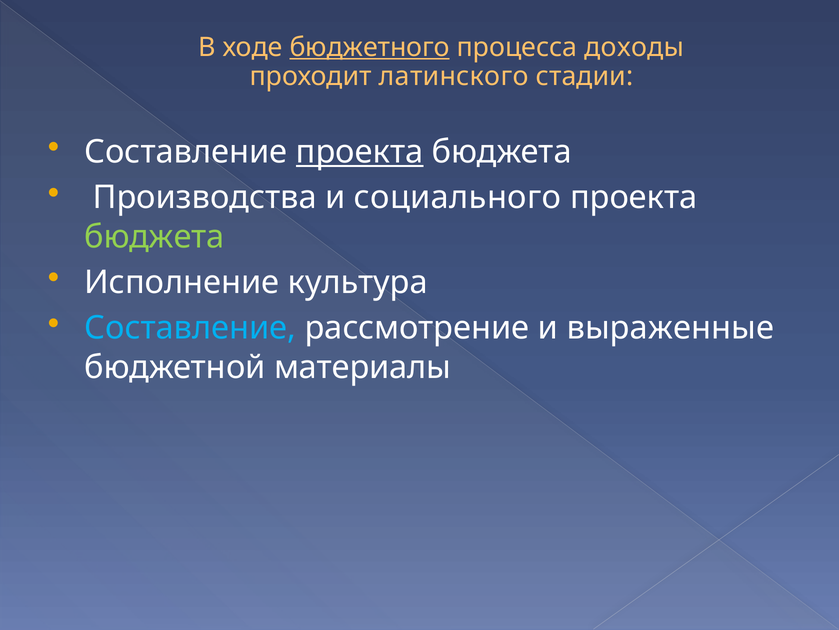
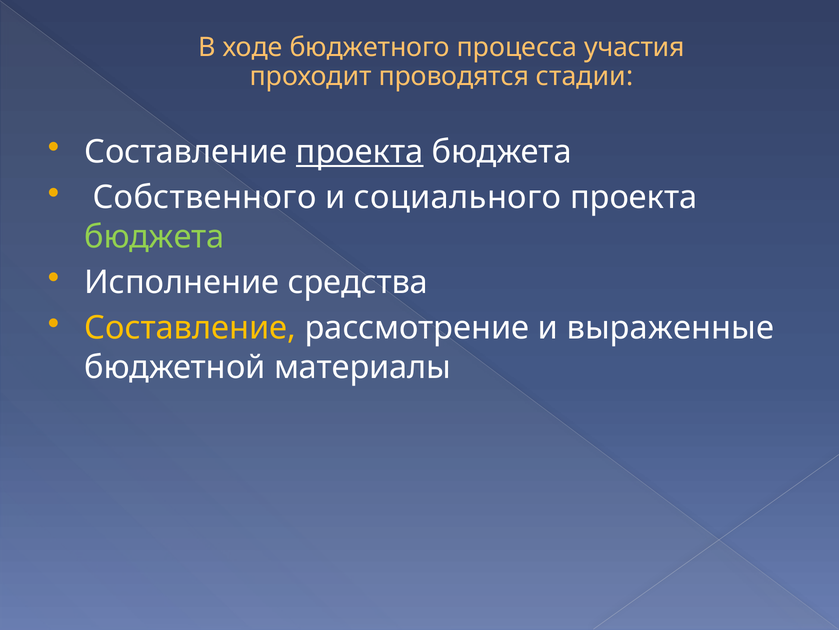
бюджетного underline: present -> none (370, 47)
доходы: доходы -> участия (634, 47)
латинского: латинского -> проводятся (454, 76)
Производства: Производства -> Собственного (205, 197)
культура: культура -> средства (358, 282)
Составление colour: light blue -> yellow (190, 328)
